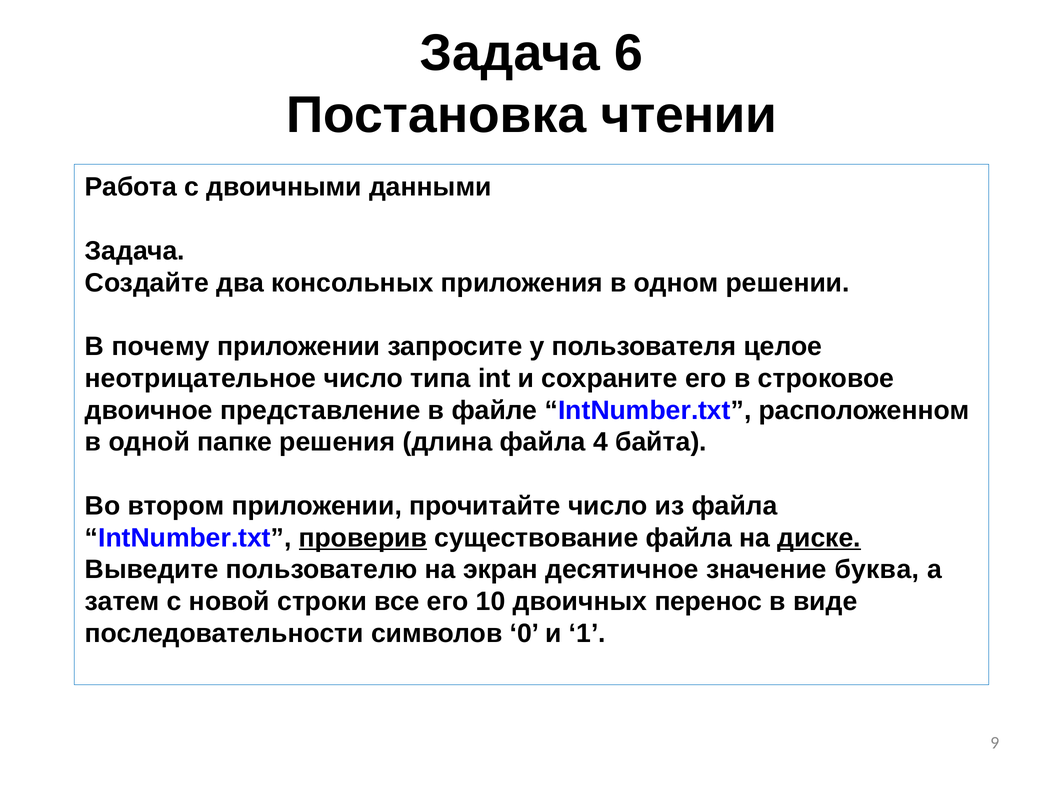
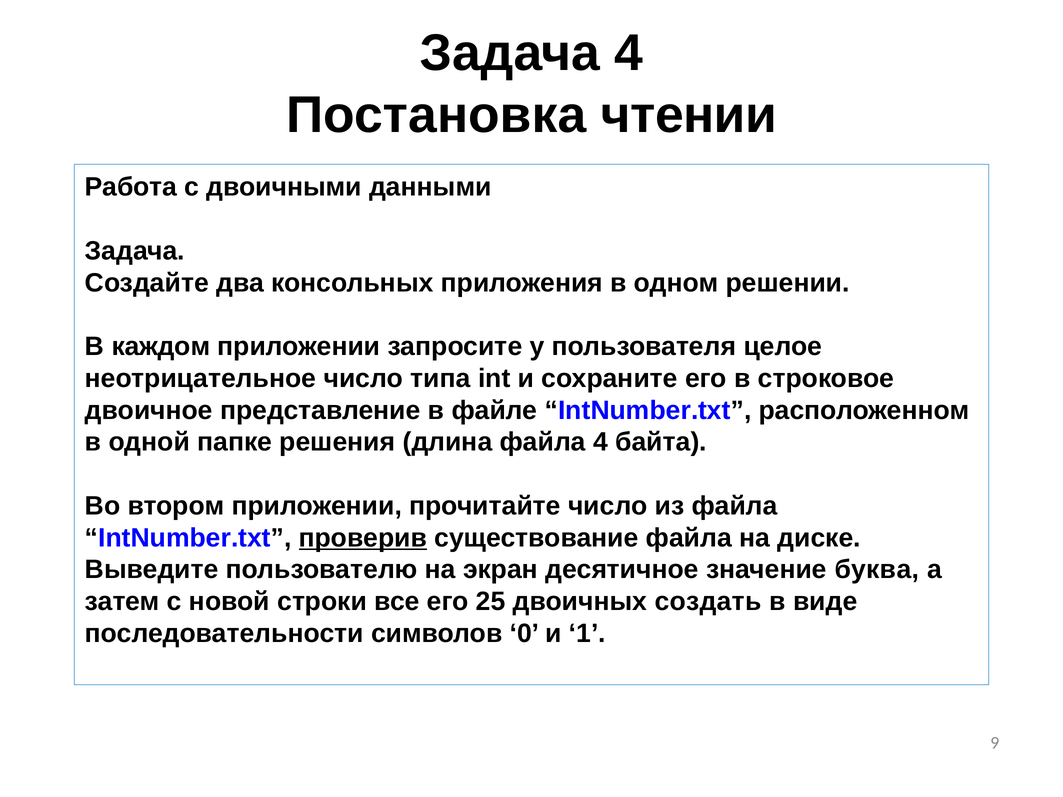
Задача 6: 6 -> 4 (629, 53)
почему: почему -> каждом (161, 347)
диске underline: present -> none (819, 538)
10: 10 -> 25 (491, 602)
перенос: перенос -> создать (708, 602)
